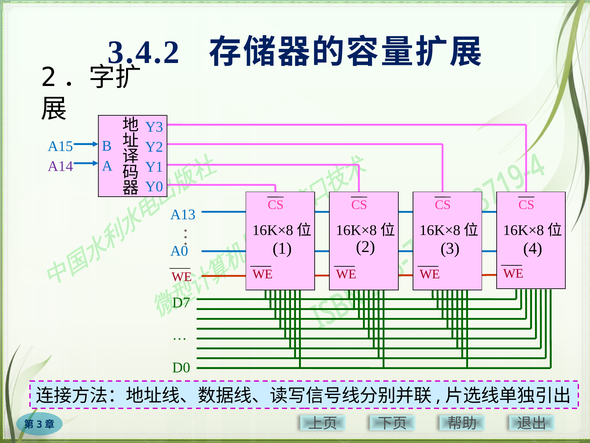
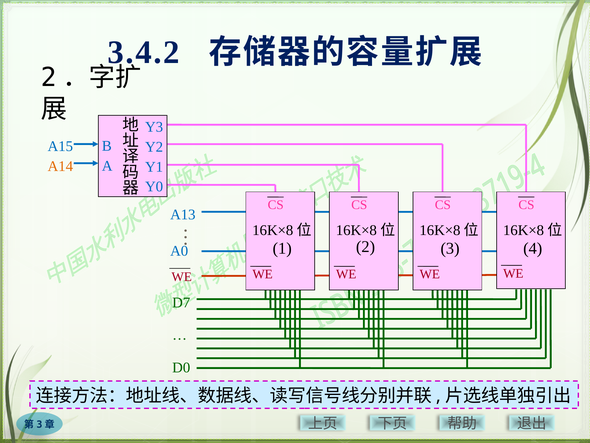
A14 colour: purple -> orange (60, 166)
